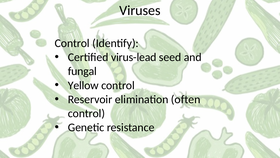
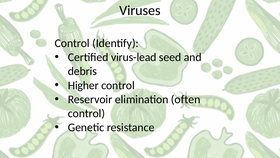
fungal: fungal -> debris (82, 71)
Yellow: Yellow -> Higher (83, 85)
